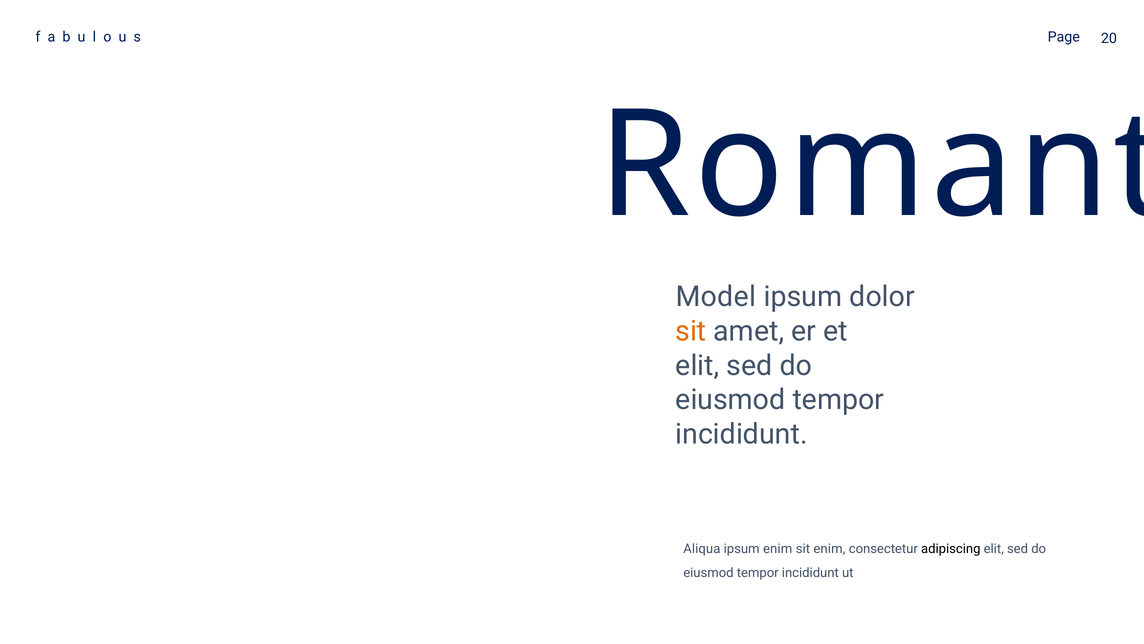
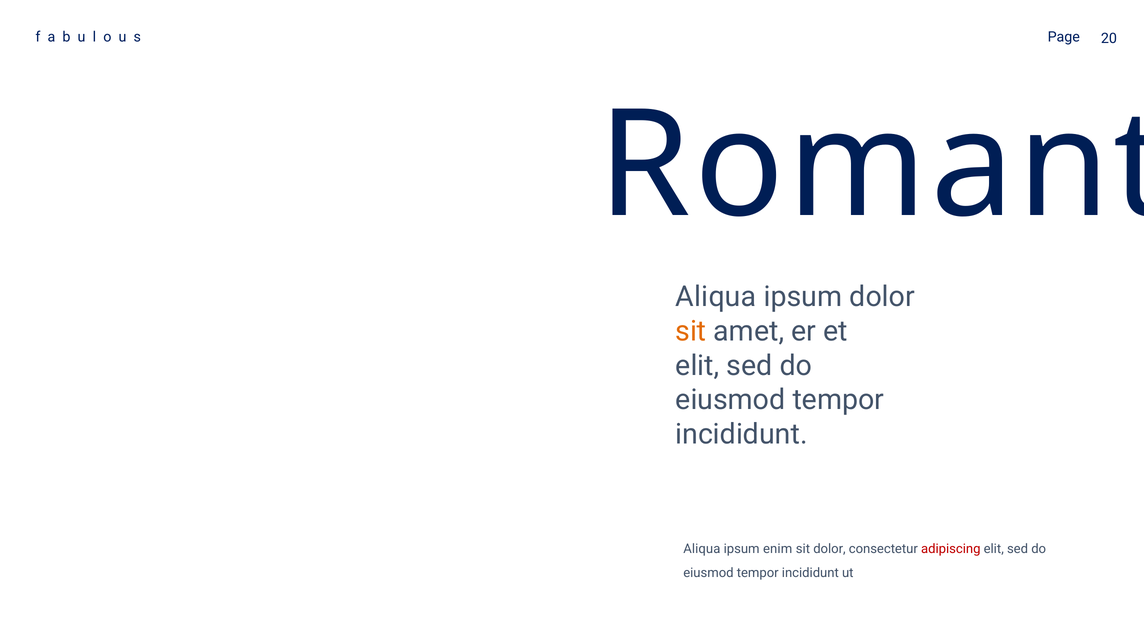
Model: Model -> Aliqua (716, 297)
sit enim: enim -> dolor (829, 549)
adipiscing colour: black -> red (951, 549)
